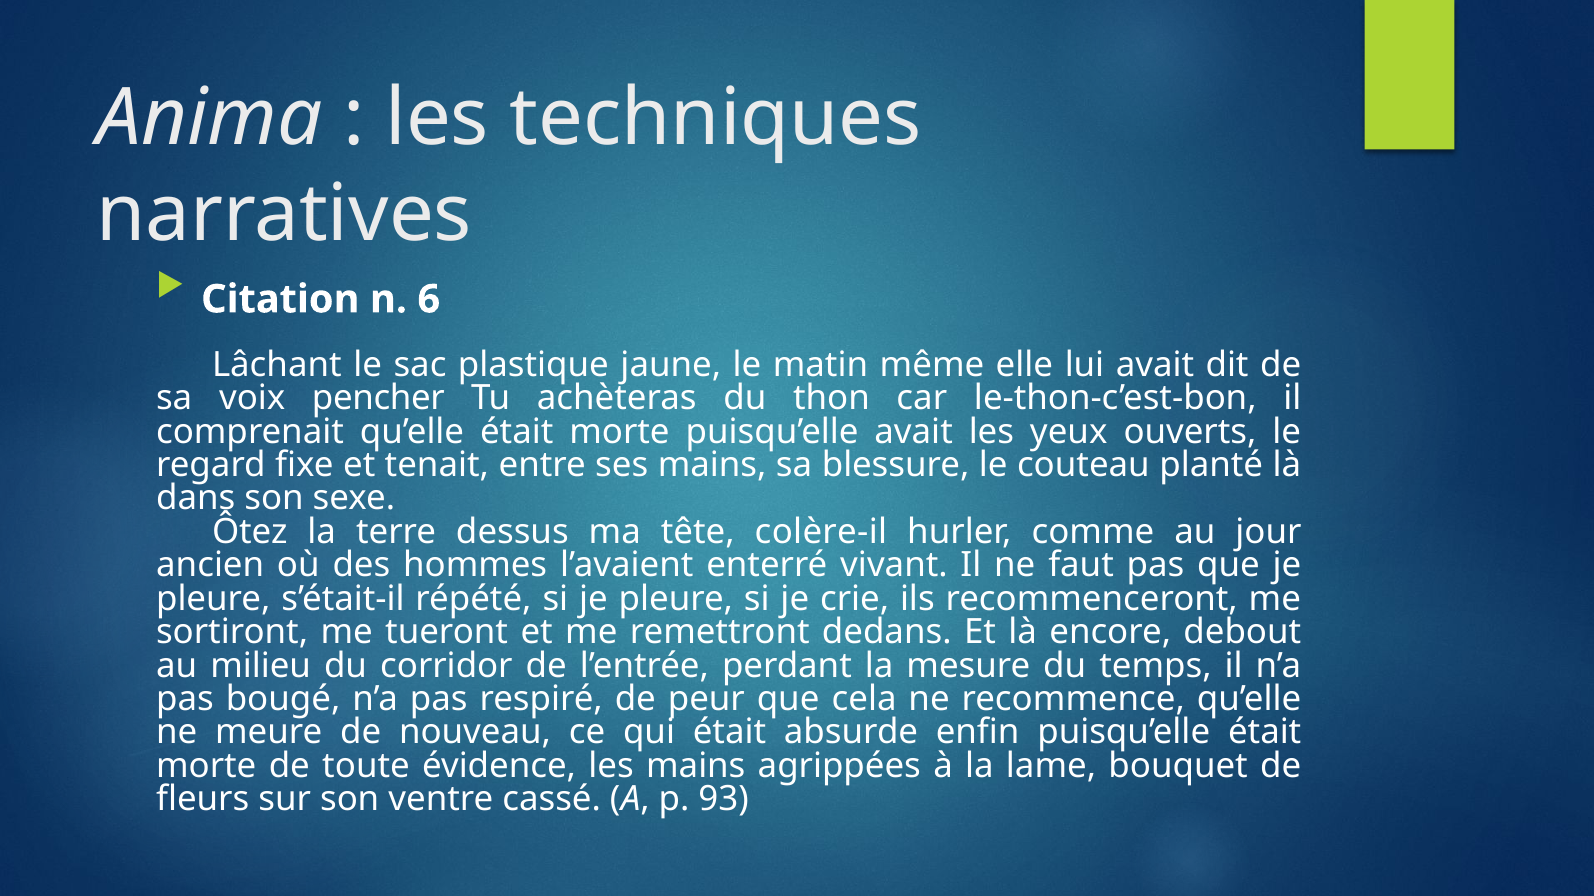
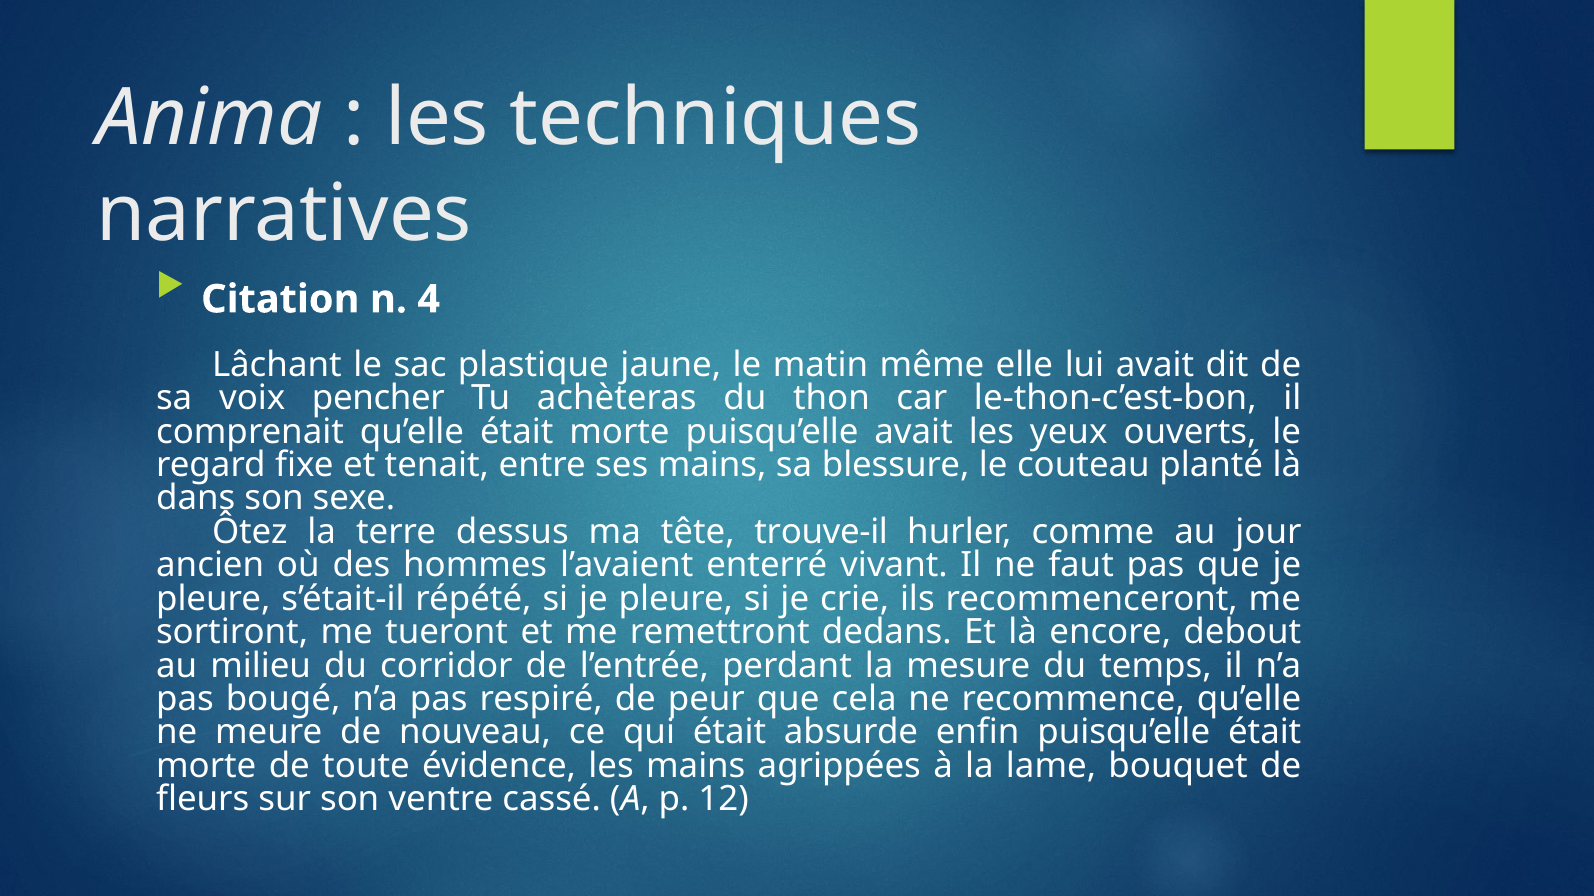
6: 6 -> 4 (429, 300)
colère-il: colère-il -> trouve-il (821, 532)
93: 93 -> 12 (724, 800)
